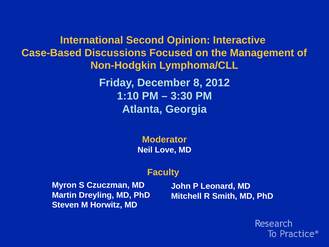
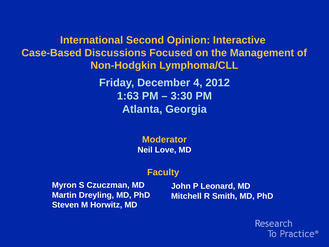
8: 8 -> 4 (198, 83)
1:10: 1:10 -> 1:63 (128, 96)
